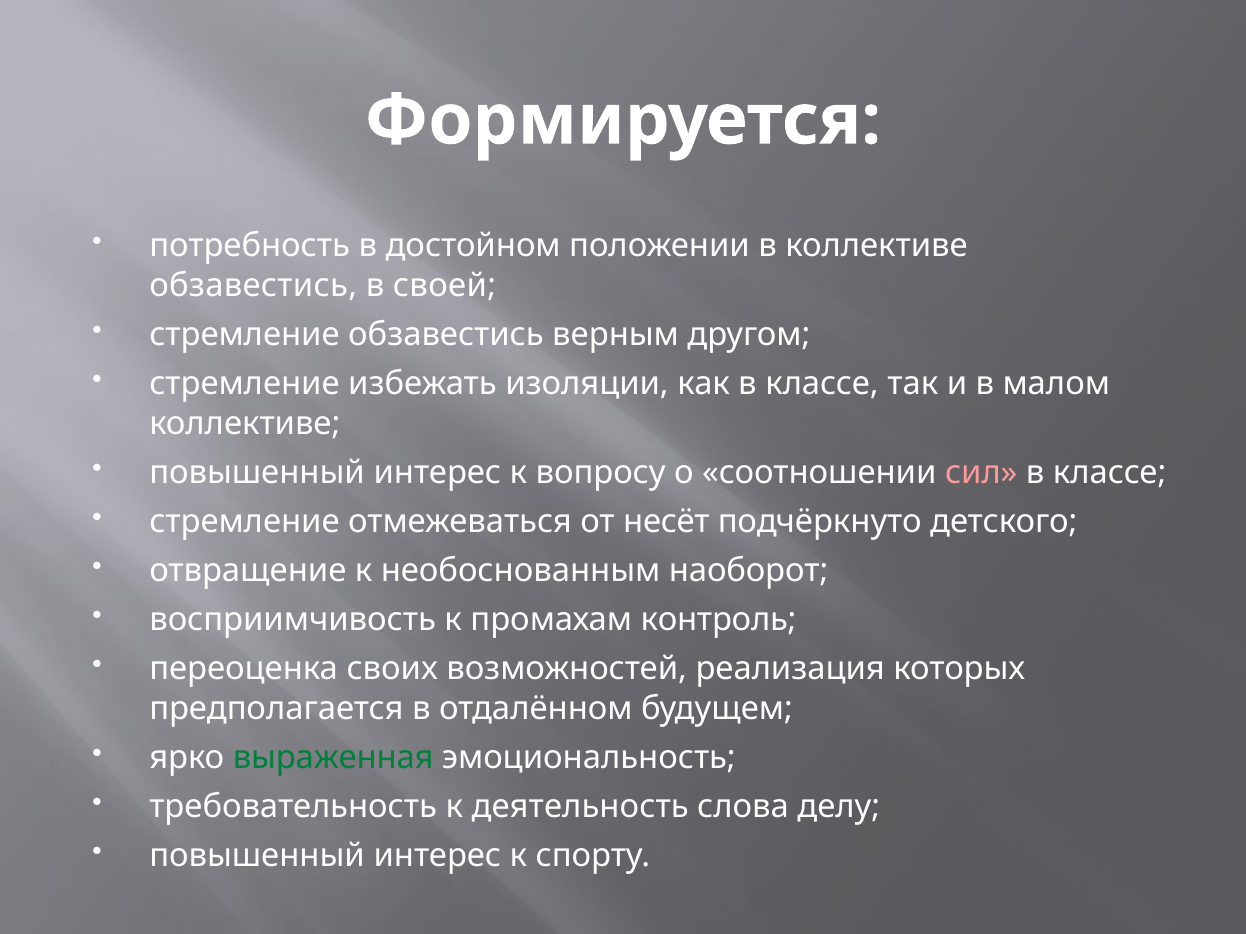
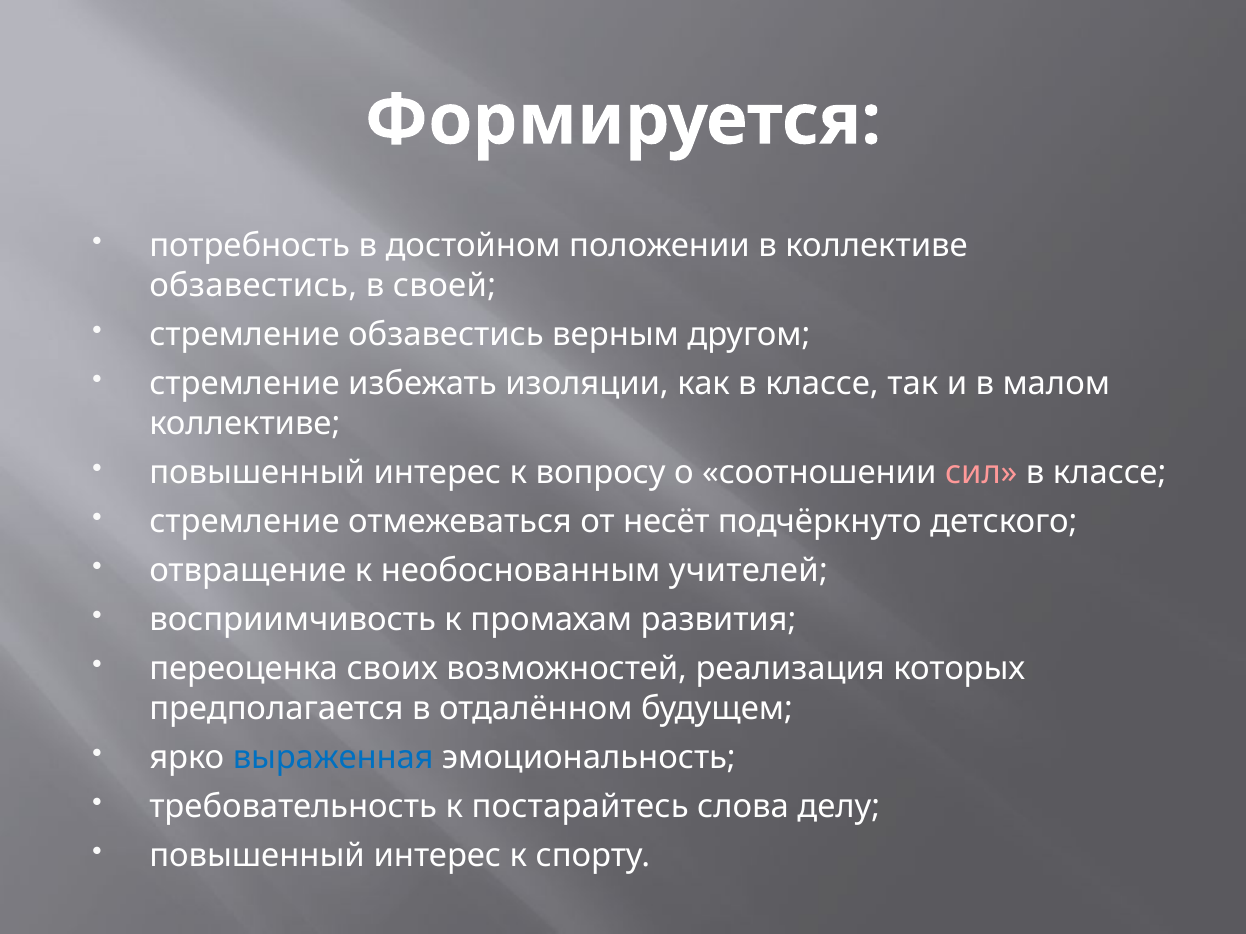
наоборот: наоборот -> учителей (748, 571)
контроль: контроль -> развития (718, 620)
выраженная colour: green -> blue (333, 758)
деятельность: деятельность -> постарайтесь (580, 807)
